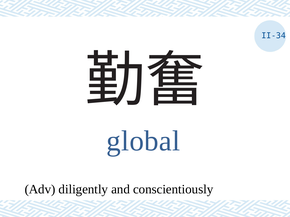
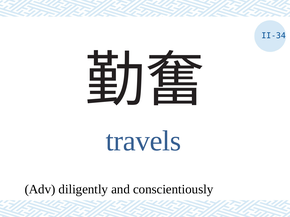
global: global -> travels (143, 141)
